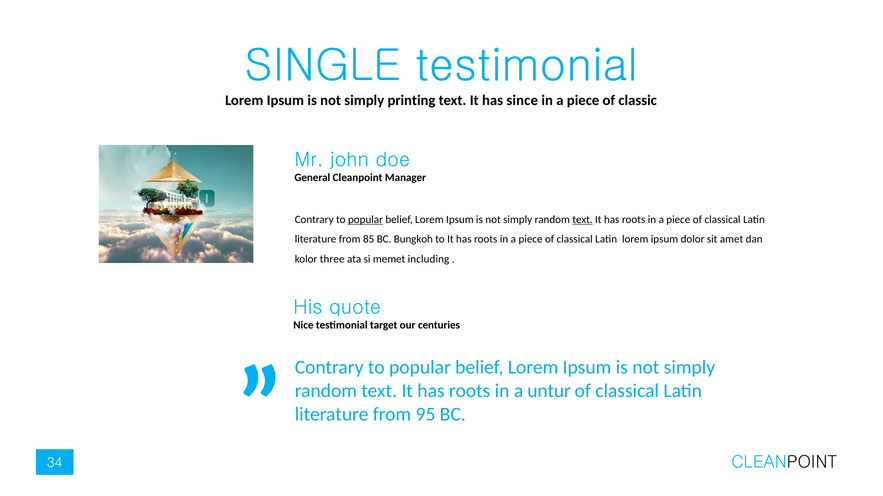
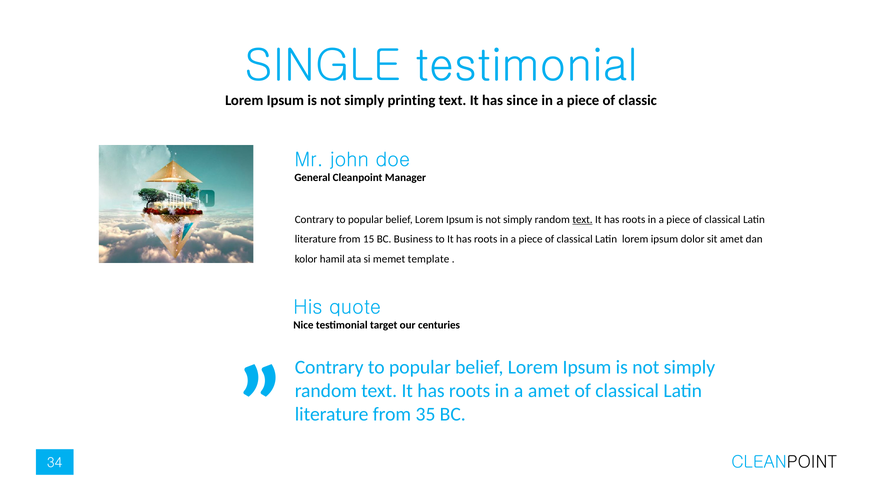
popular underline: present -> none (366, 220)
85: 85 -> 15 (369, 240)
Bungkoh: Bungkoh -> Business (413, 240)
three: three -> hamil (332, 260)
including: including -> template (429, 260)
a untur: untur -> amet (549, 391)
95: 95 -> 35 (426, 415)
